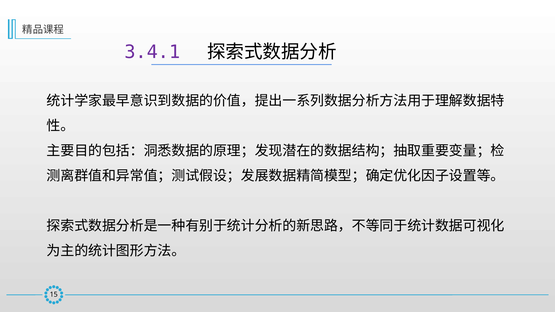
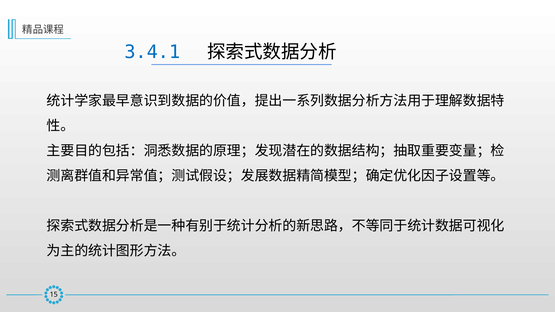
3.4.1 colour: purple -> blue (152, 52)
